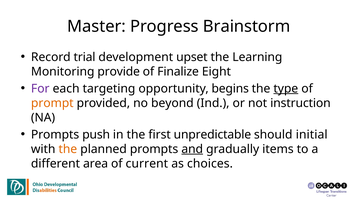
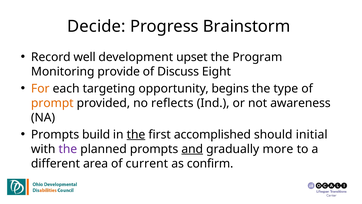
Master: Master -> Decide (96, 26)
trial: trial -> well (85, 57)
Learning: Learning -> Program (257, 57)
Finalize: Finalize -> Discuss (178, 71)
For colour: purple -> orange (40, 88)
type underline: present -> none (286, 88)
beyond: beyond -> reflects (172, 103)
instruction: instruction -> awareness (300, 103)
push: push -> build (96, 134)
the underline: none -> present (136, 134)
unpredictable: unpredictable -> accomplished (212, 134)
the colour: orange -> purple (68, 149)
items: items -> more (278, 149)
choices: choices -> confirm (210, 163)
